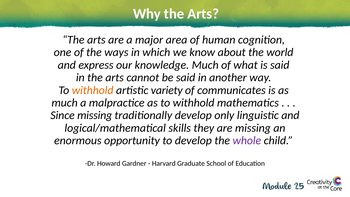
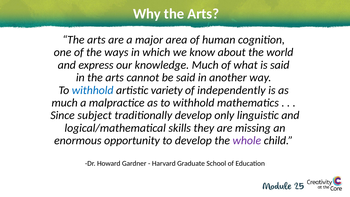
withhold colour: orange -> blue (93, 90)
communicates: communicates -> independently (231, 90)
Since missing: missing -> subject (95, 115)
